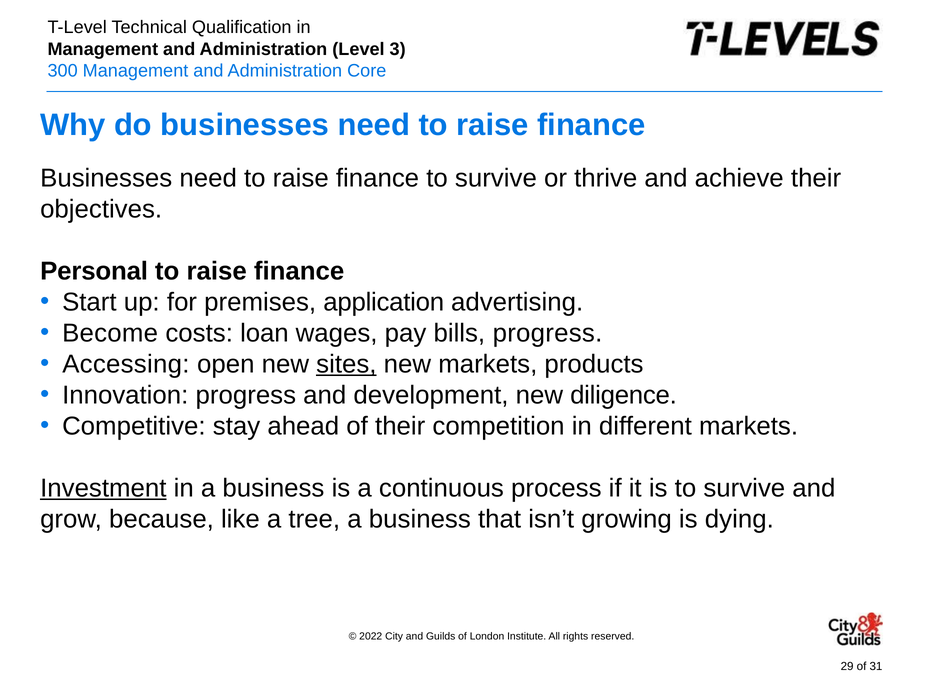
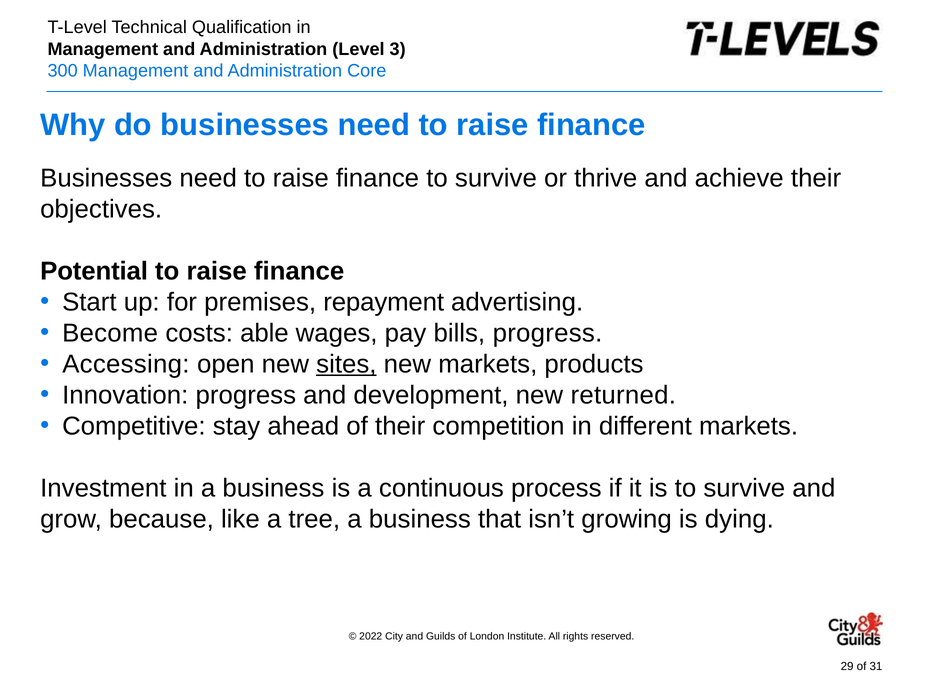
Personal: Personal -> Potential (94, 271)
application: application -> repayment (384, 302)
loan: loan -> able (264, 333)
diligence: diligence -> returned (623, 395)
Investment underline: present -> none (103, 488)
